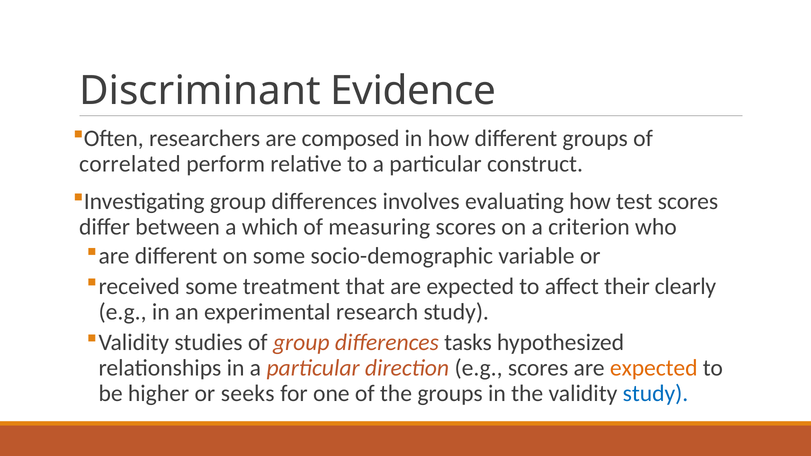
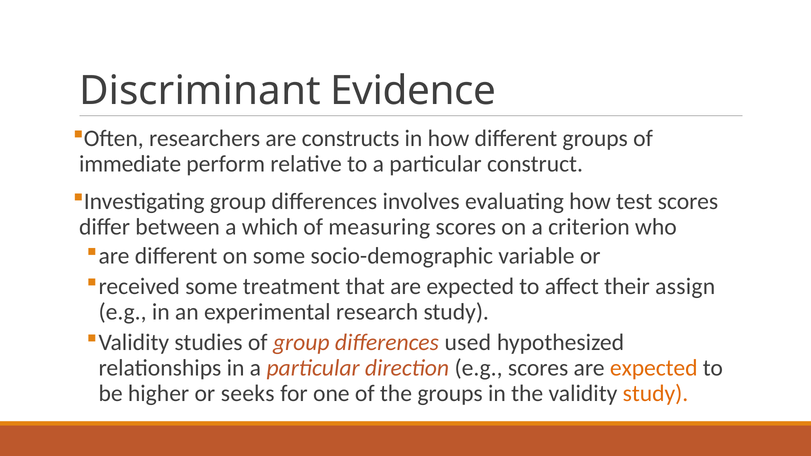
composed: composed -> constructs (351, 138)
correlated: correlated -> immediate (130, 164)
clearly: clearly -> assign (685, 287)
tasks: tasks -> used (468, 343)
study colour: blue -> orange (655, 394)
